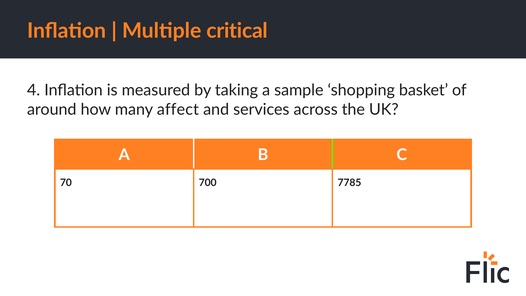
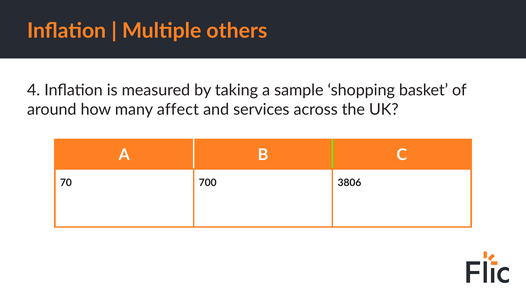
critical: critical -> others (237, 31)
7785: 7785 -> 3806 (349, 183)
